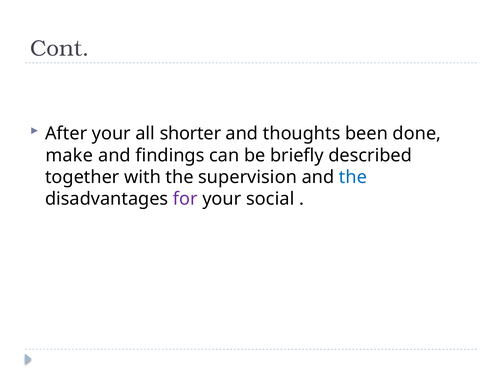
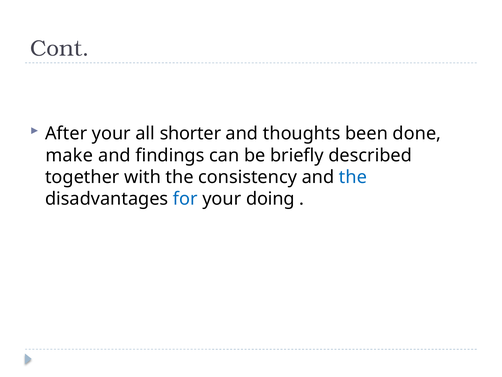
supervision: supervision -> consistency (248, 177)
for colour: purple -> blue (185, 199)
social: social -> doing (270, 199)
